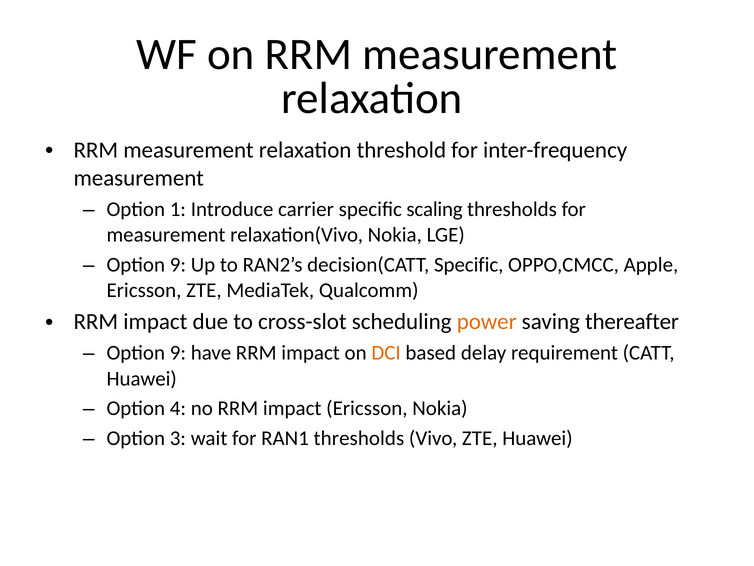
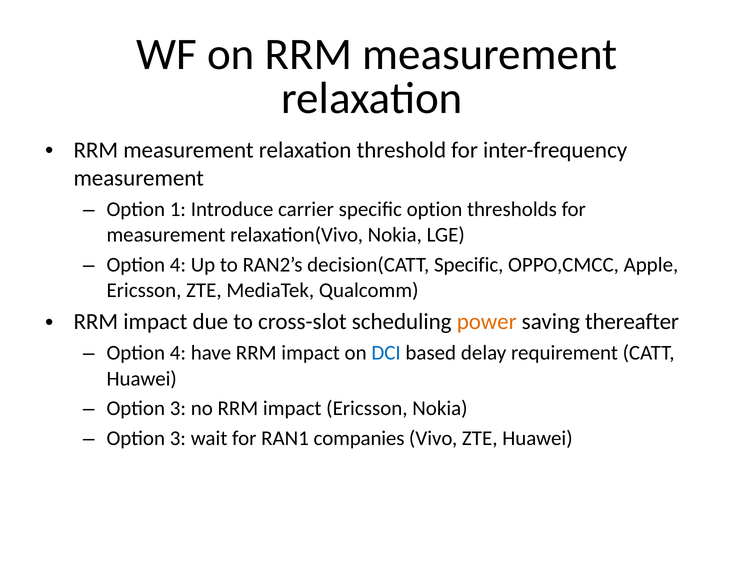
specific scaling: scaling -> option (434, 209)
9: 9 -> 4 (178, 264)
9: 9 -> 4 (178, 353)
DCI colour: orange -> blue (386, 353)
4: 4 -> 3 (178, 408)
RAN1 thresholds: thresholds -> companies (359, 438)
